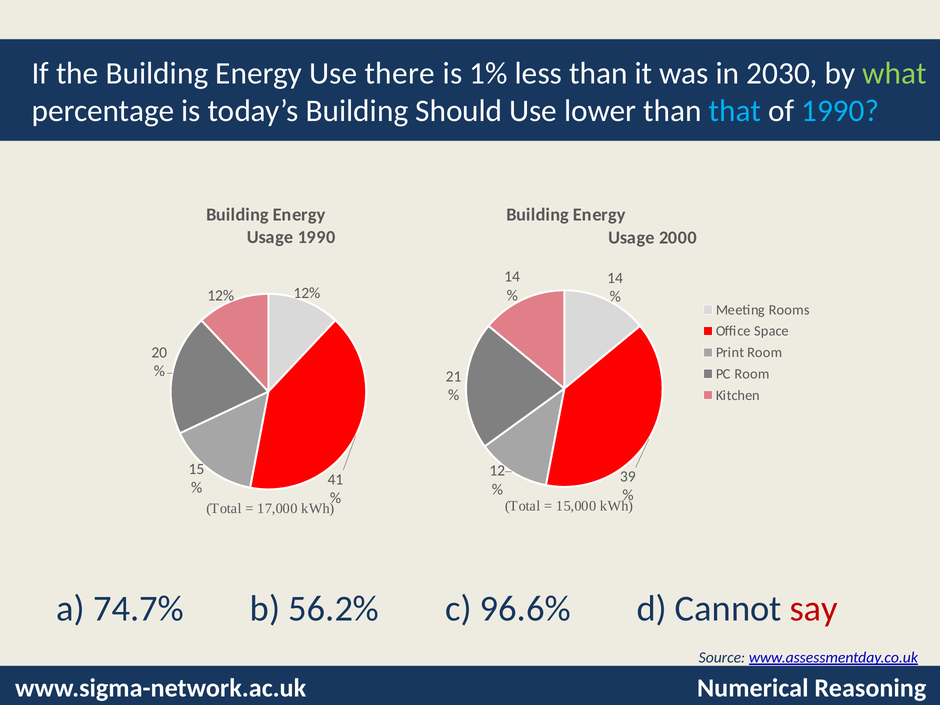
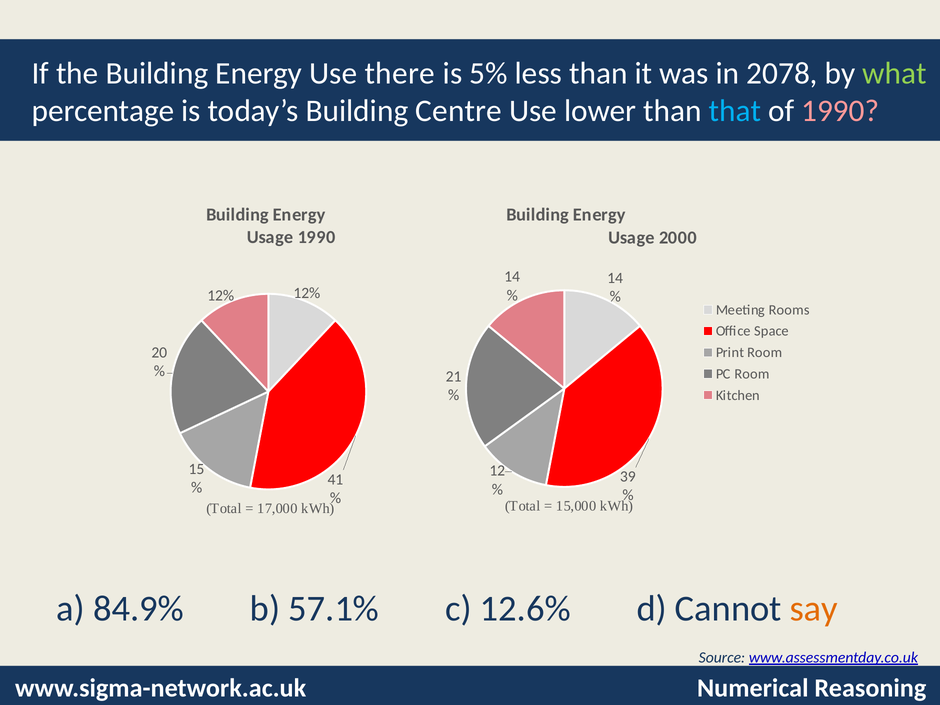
1%: 1% -> 5% (489, 73)
2030: 2030 -> 2078 (782, 73)
Should: Should -> Centre (459, 111)
1990 colour: light blue -> pink (840, 111)
74.7%: 74.7% -> 84.9% (138, 609)
56.2%: 56.2% -> 57.1% (334, 609)
96.6%: 96.6% -> 12.6% (525, 609)
say colour: red -> orange (814, 609)
